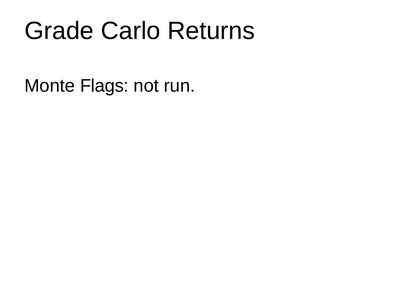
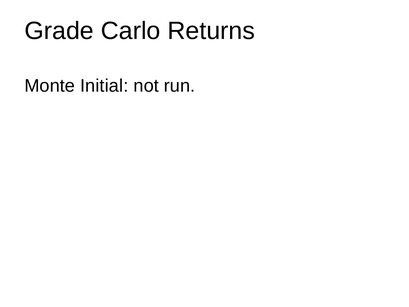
Flags: Flags -> Initial (104, 86)
